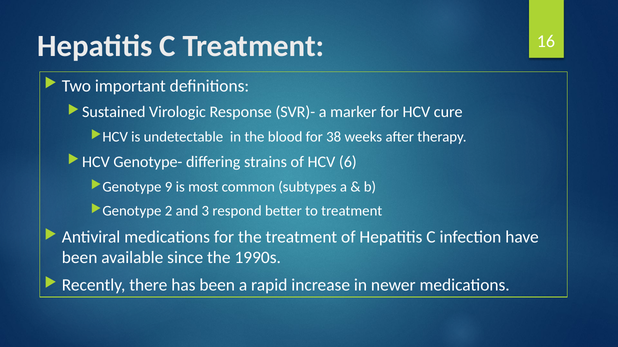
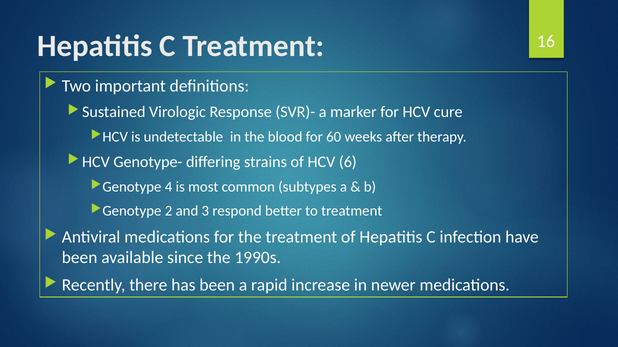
38: 38 -> 60 (334, 137)
9: 9 -> 4 (169, 187)
